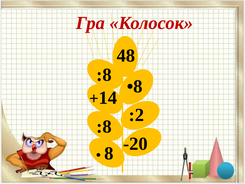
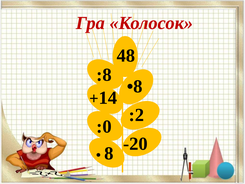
:8: :8 -> :0 (104, 126)
